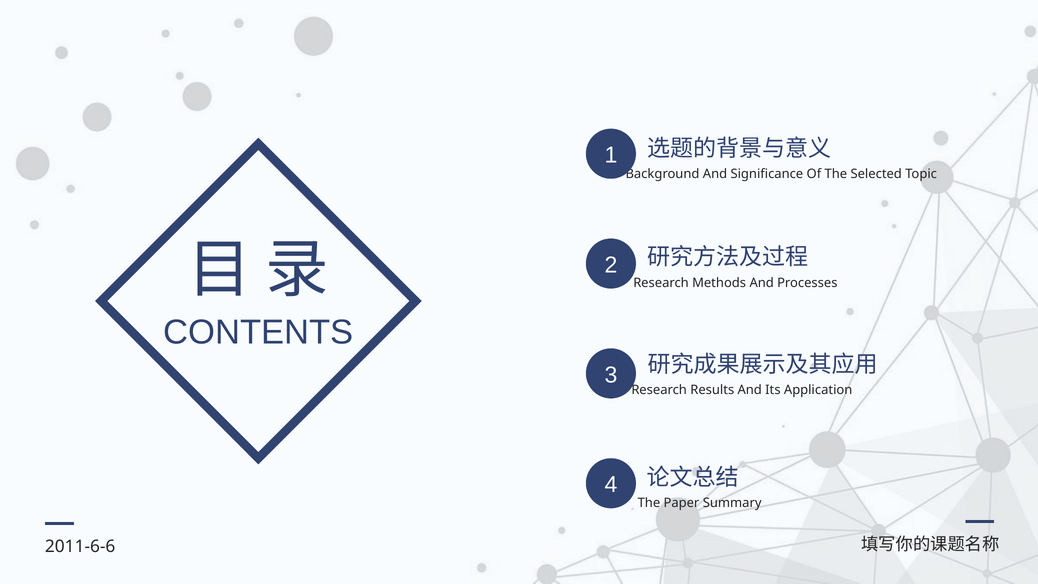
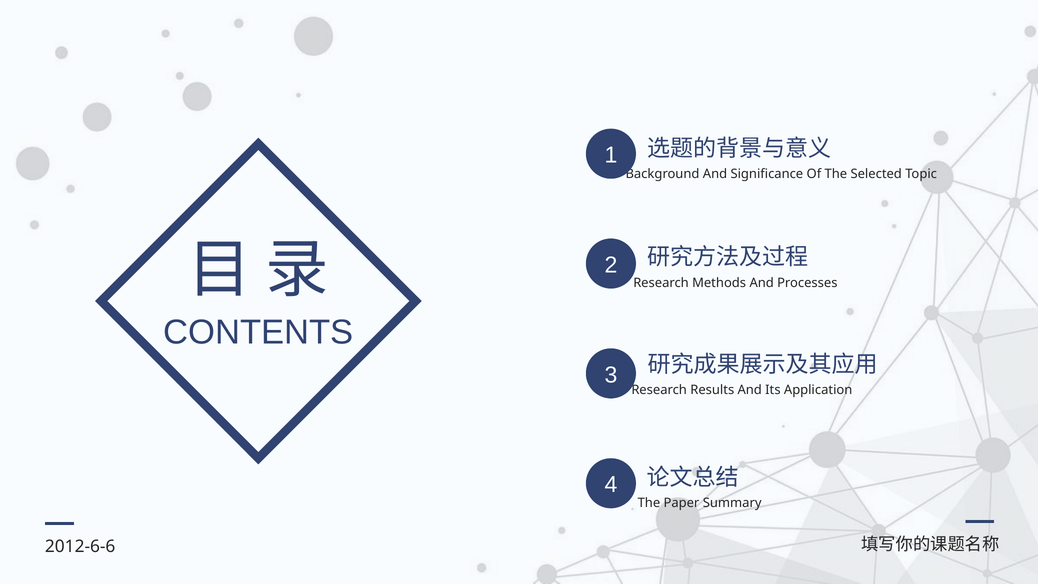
2011-6-6: 2011-6-6 -> 2012-6-6 (80, 546)
